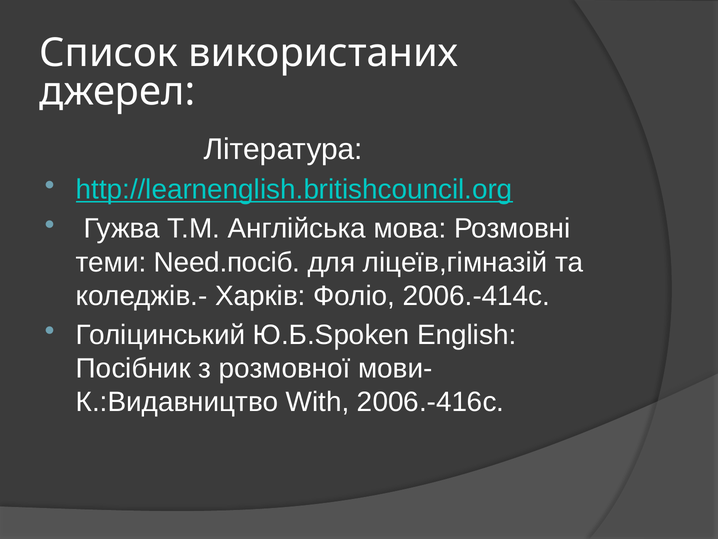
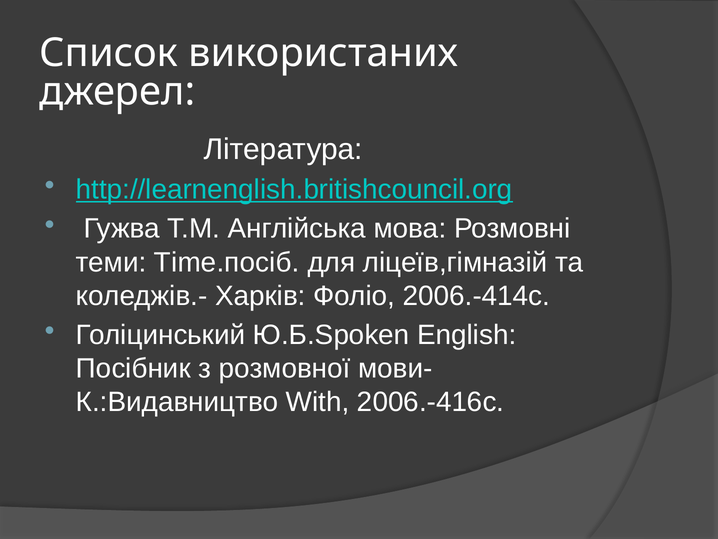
Need.посіб: Need.посіб -> Time.посіб (227, 262)
